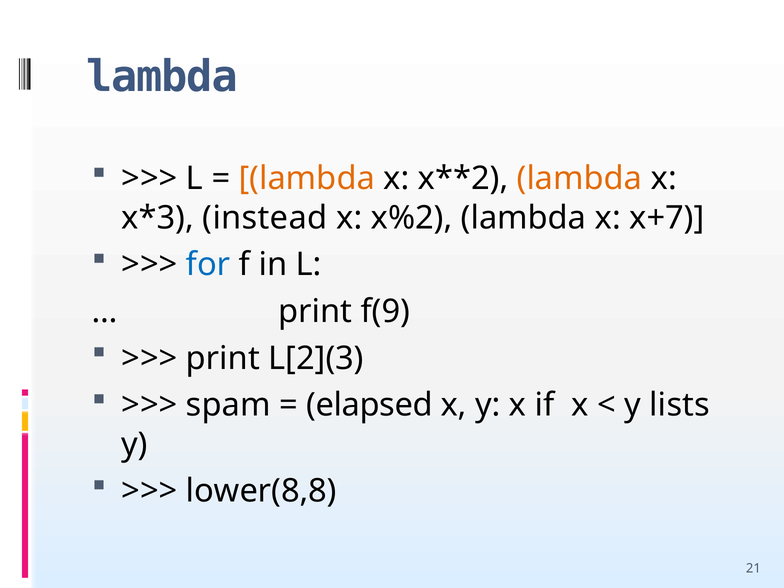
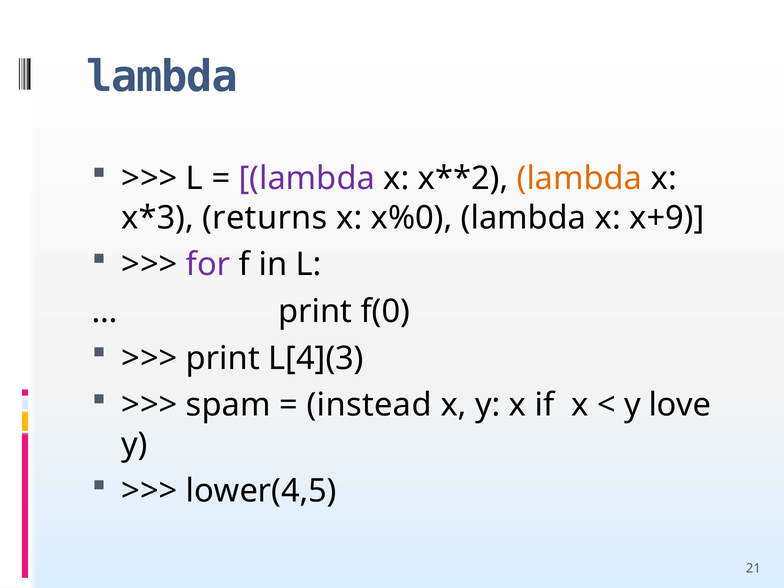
lambda colour: orange -> purple (307, 179)
instead: instead -> returns (265, 218)
x%2: x%2 -> x%0 (412, 218)
x+7: x+7 -> x+9 (667, 218)
for colour: blue -> purple (208, 265)
f(9: f(9 -> f(0 (385, 311)
L[2](3: L[2](3 -> L[4](3 (316, 358)
elapsed: elapsed -> instead (369, 405)
lists: lists -> love (680, 405)
lower(8,8: lower(8,8 -> lower(4,5 (261, 491)
